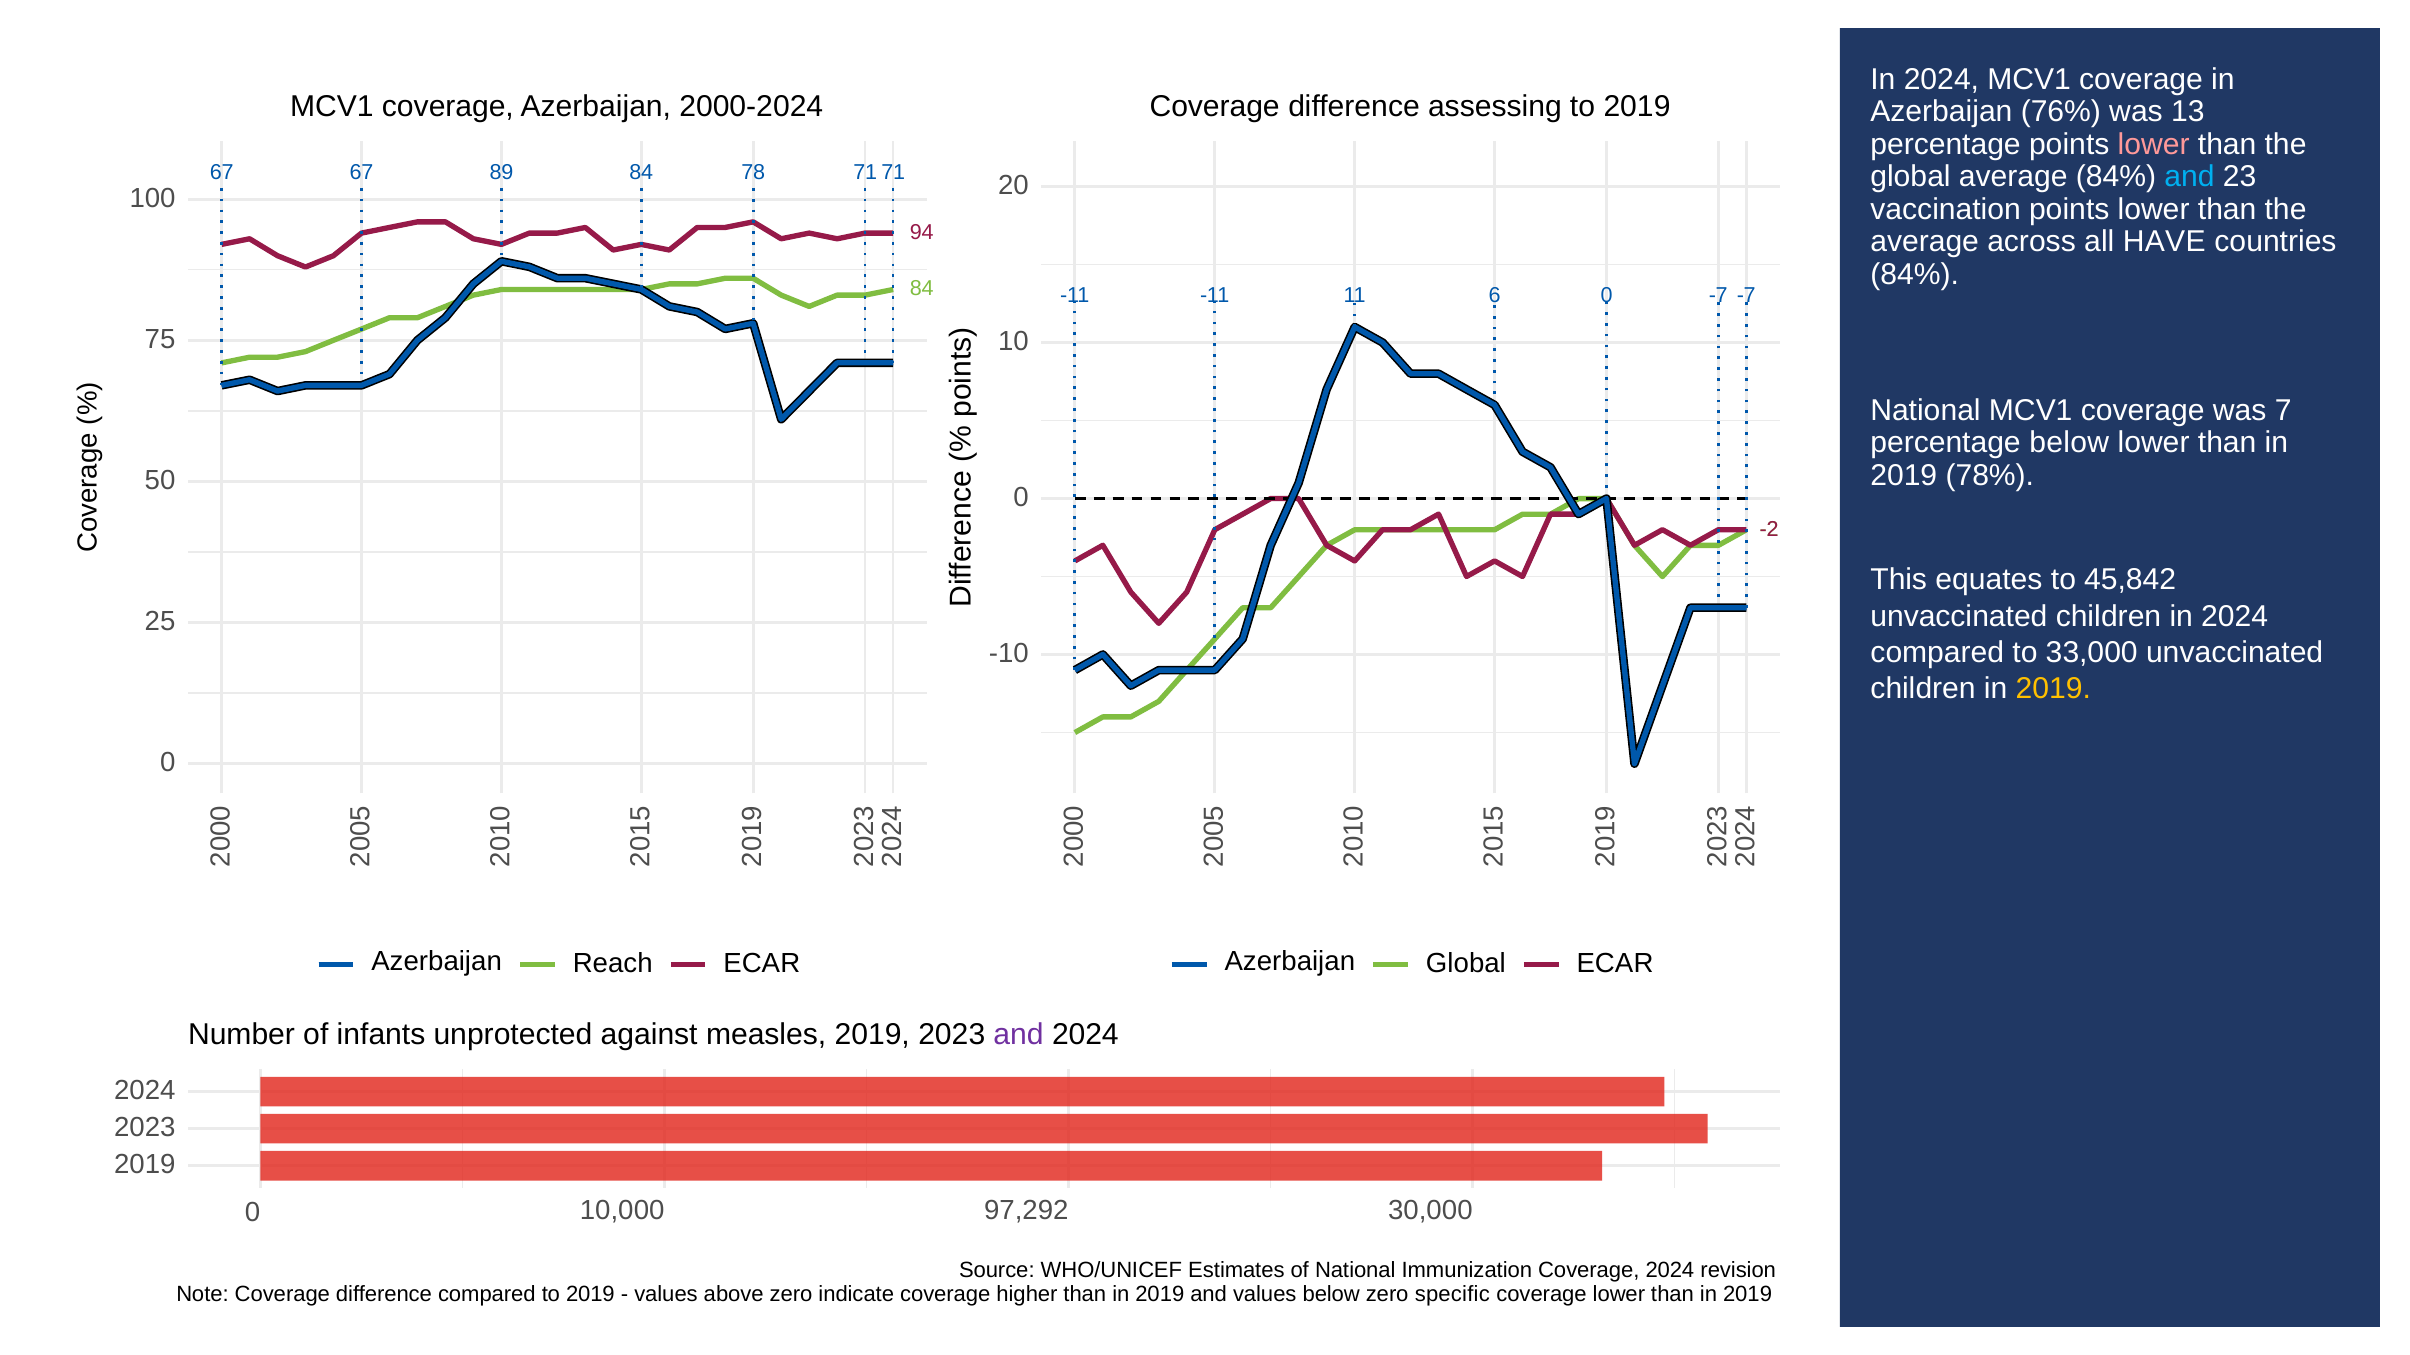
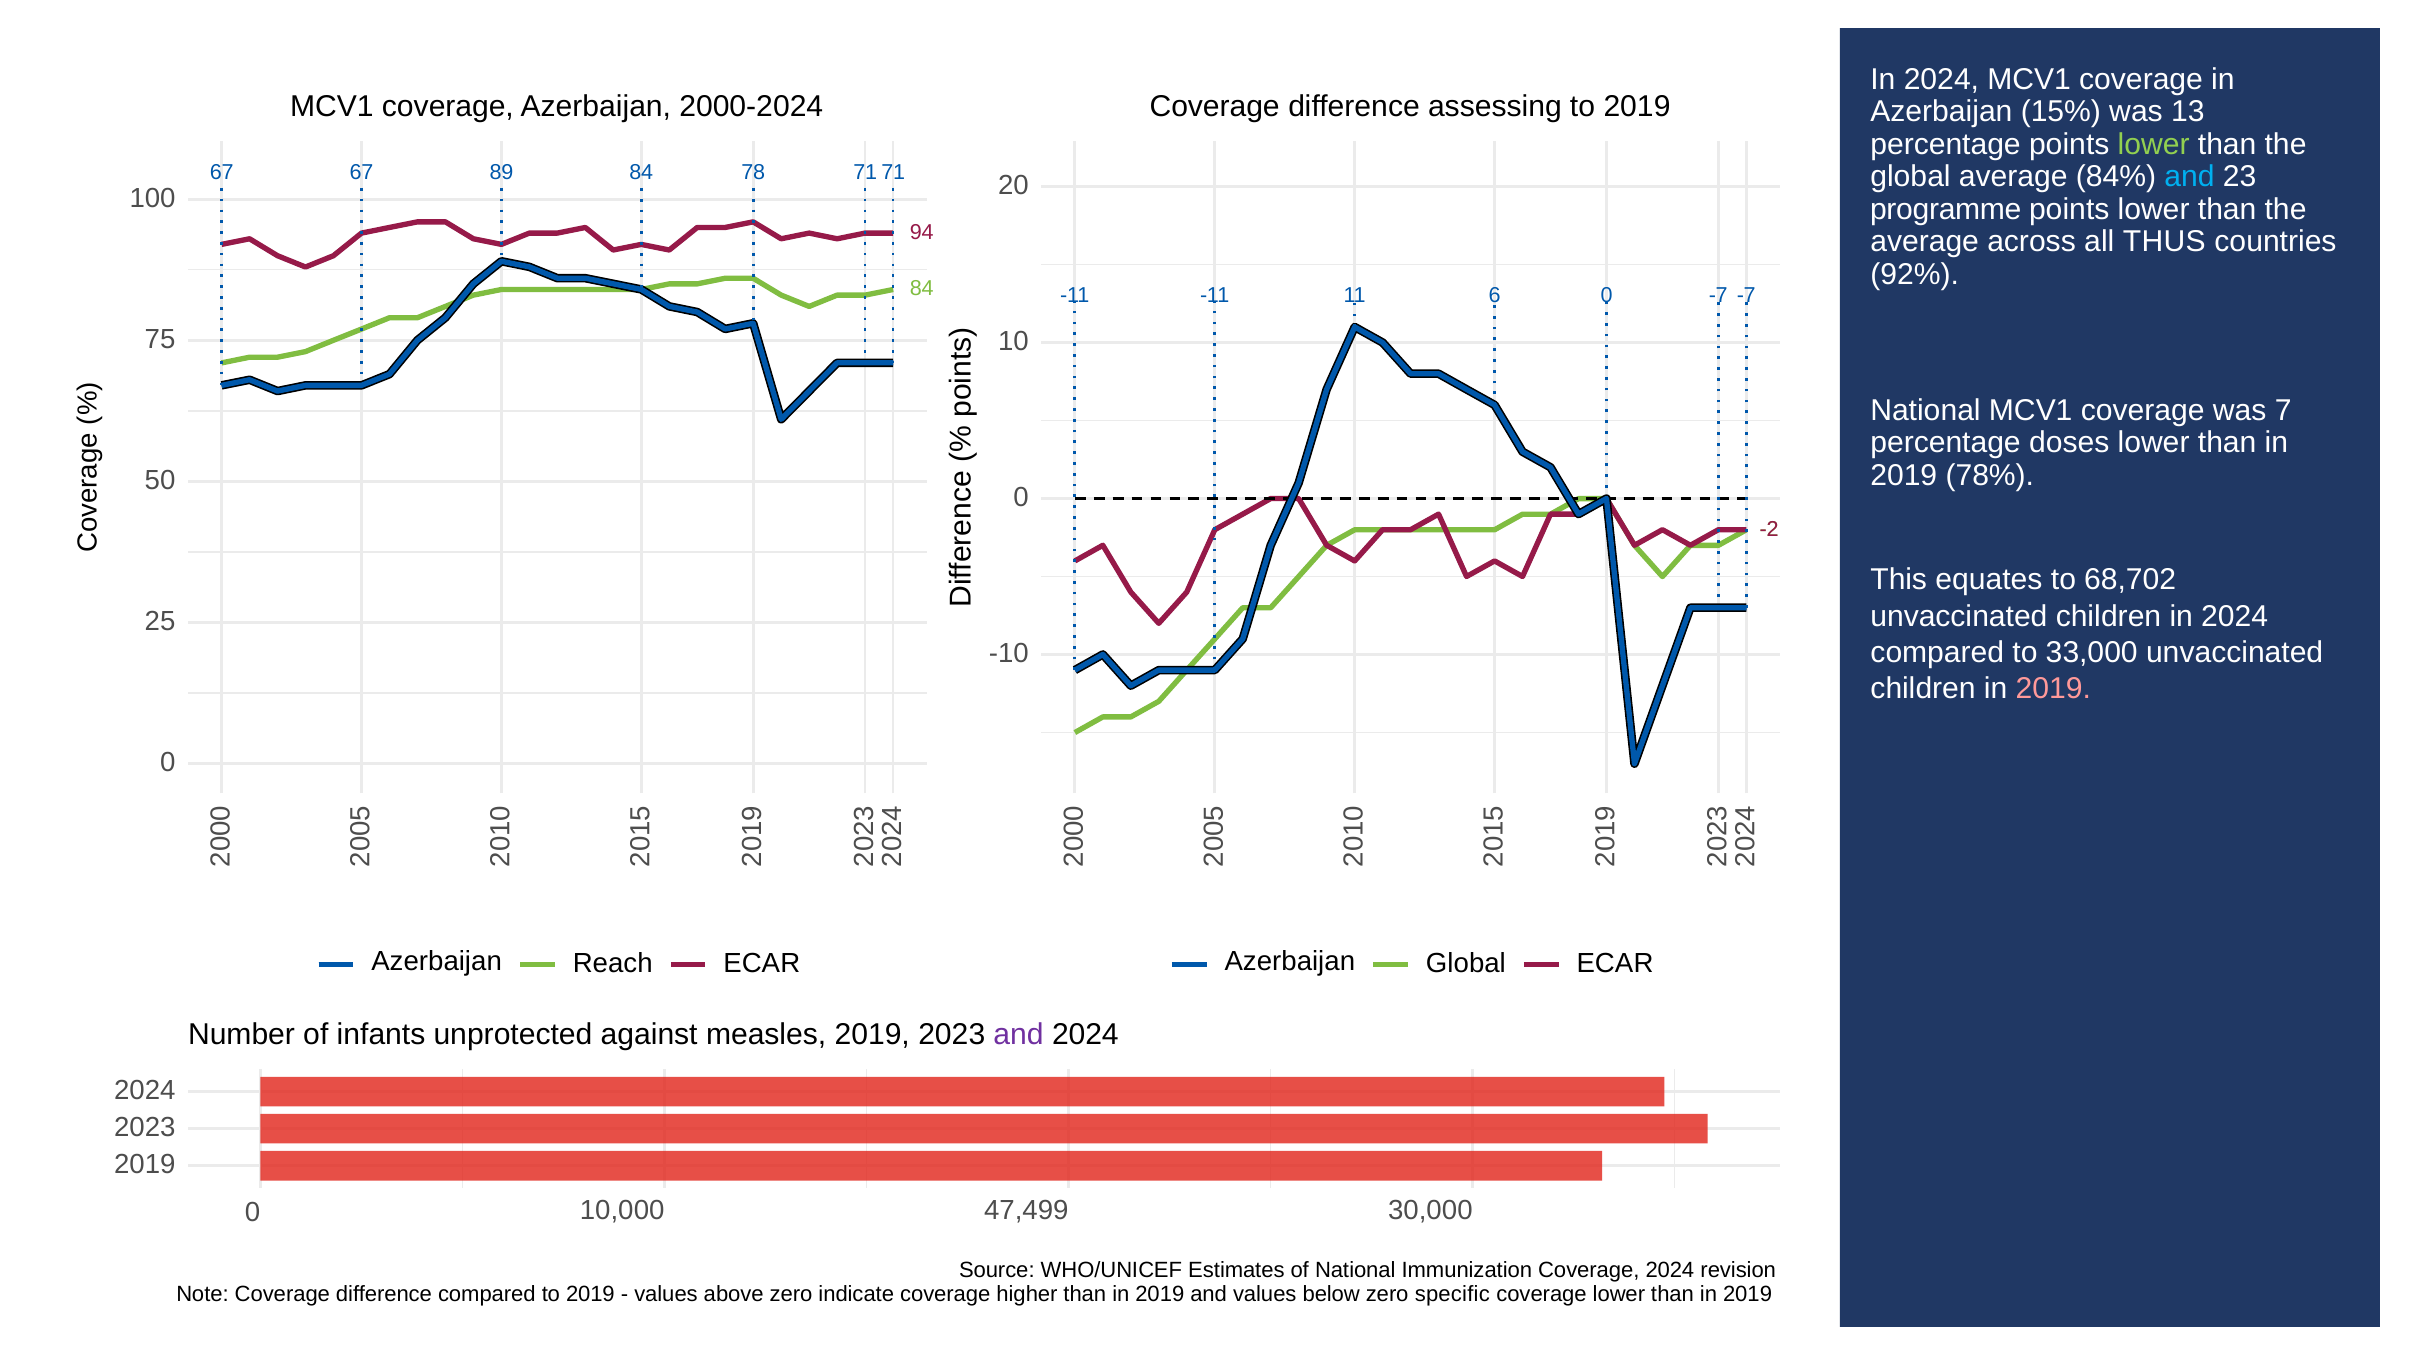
76%: 76% -> 15% (2061, 112)
lower colour: pink -> light green (2154, 144)
vaccination: vaccination -> programme (1946, 209)
HAVE: HAVE -> THUS (2164, 242)
84%: 84% -> 92% (1915, 274)
percentage below: below -> doses (2069, 443)
45,842: 45,842 -> 68,702 (2130, 580)
2019 colour: yellow -> pink (2053, 689)
97,292: 97,292 -> 47,499 (1026, 1211)
